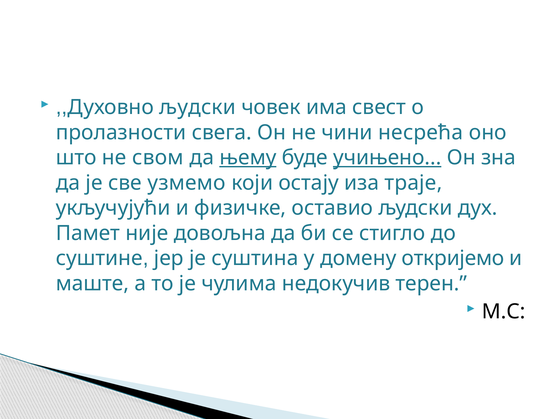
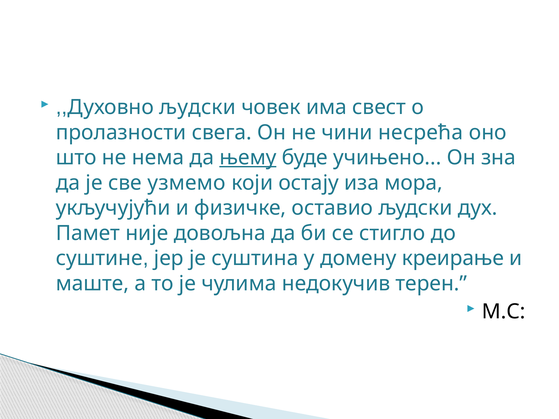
свом: свом -> нема (158, 158)
учињено underline: present -> none (387, 158)
траје: траје -> мора (414, 183)
откријемо: откријемо -> креирање (453, 258)
